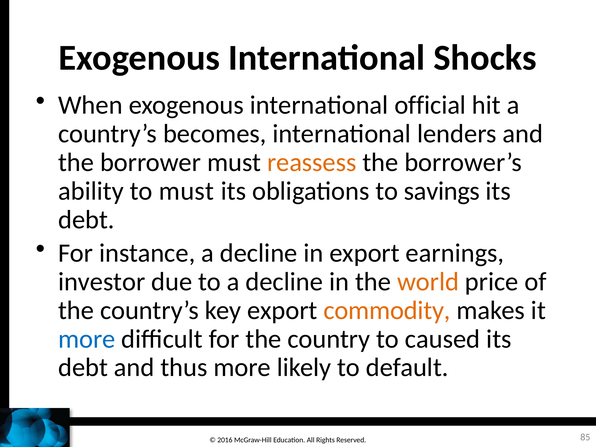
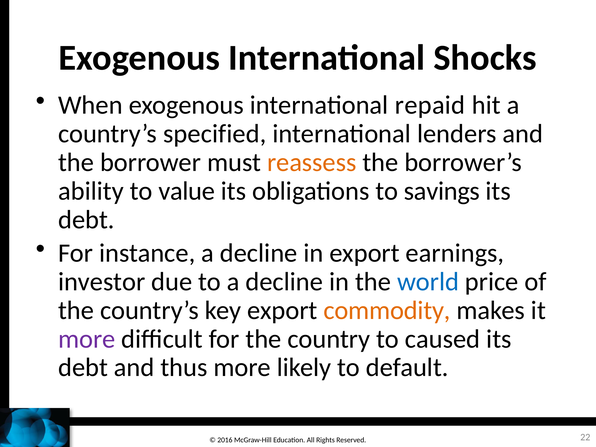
official: official -> repaid (430, 105)
becomes: becomes -> specified (215, 134)
to must: must -> value (187, 191)
world colour: orange -> blue (428, 282)
more colour: blue -> purple (87, 339)
85: 85 -> 22 (585, 437)
